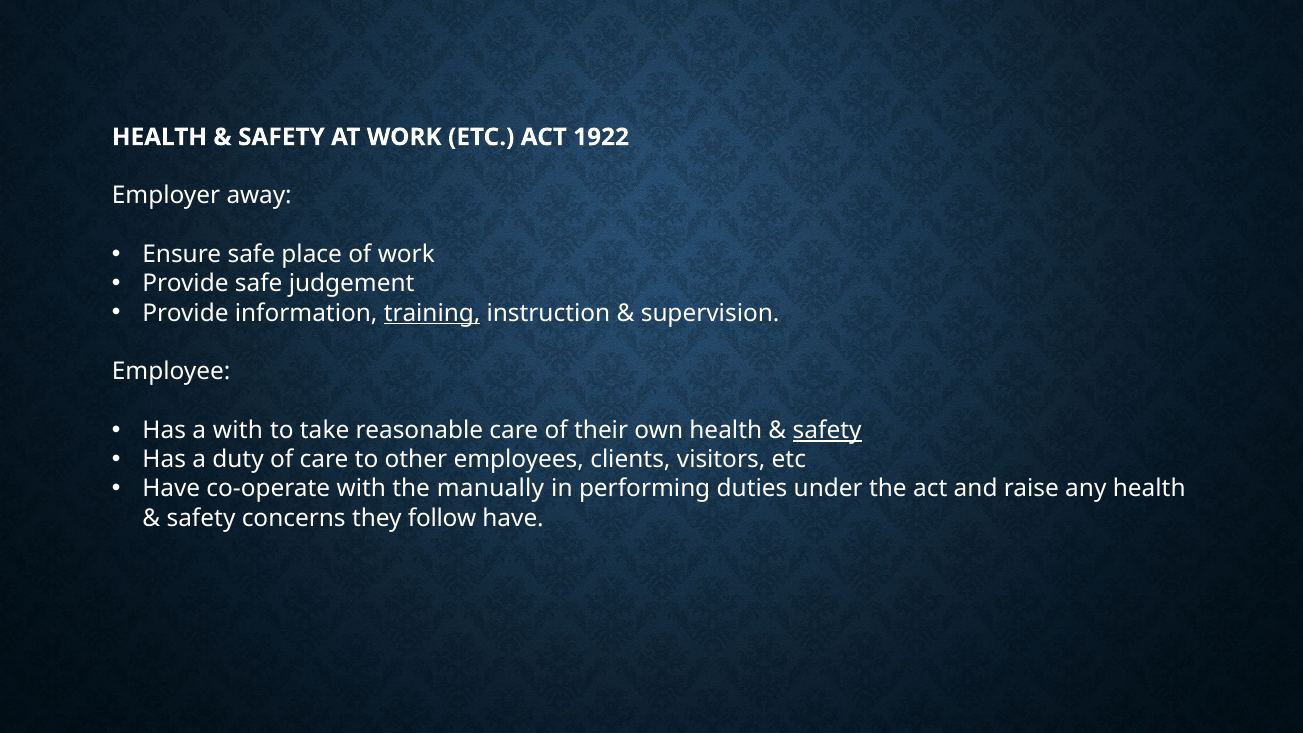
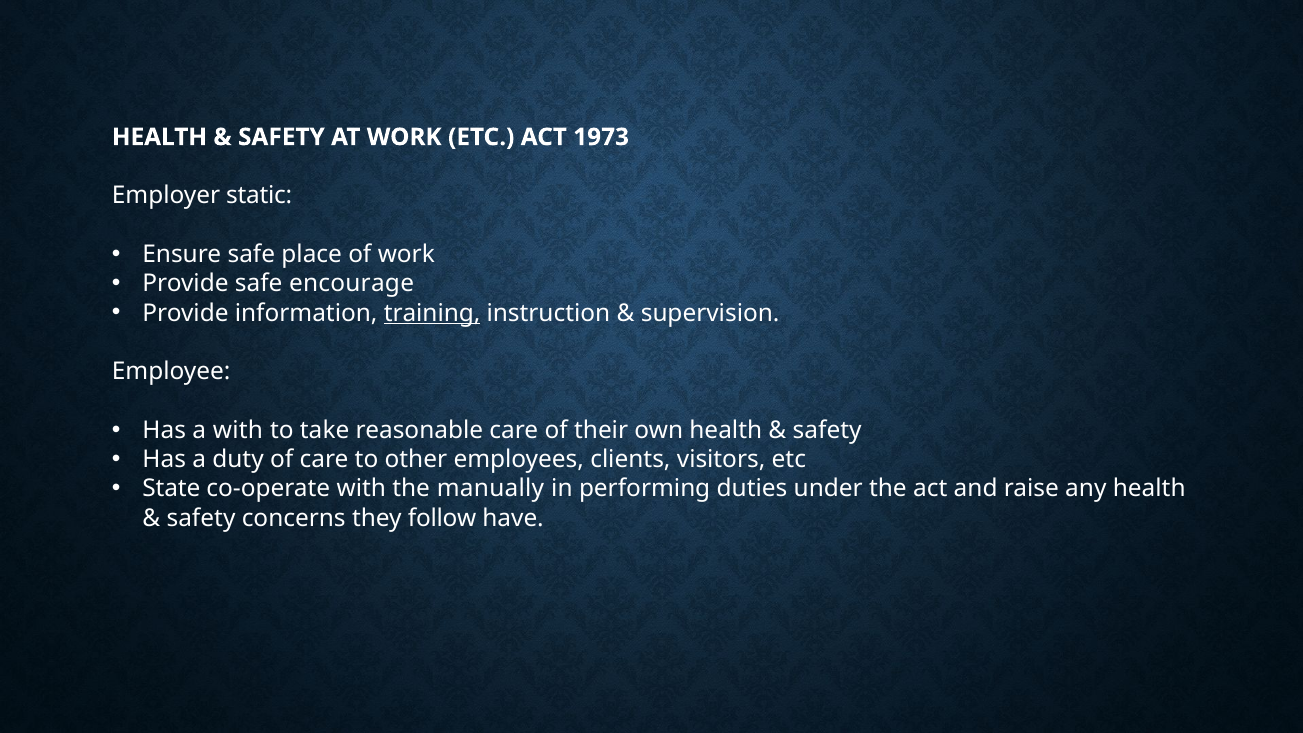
1922: 1922 -> 1973 (601, 137)
away: away -> static (259, 196)
judgement: judgement -> encourage (352, 284)
safety underline: present -> none (827, 430)
Have: Have -> State (171, 489)
